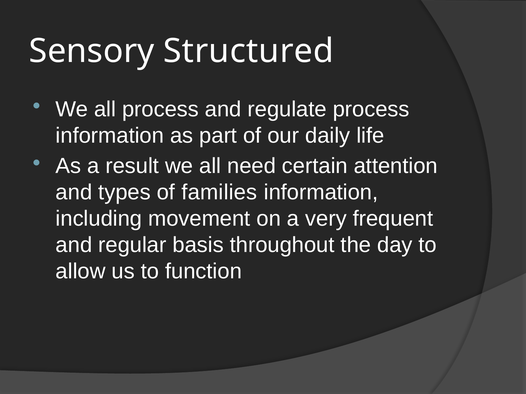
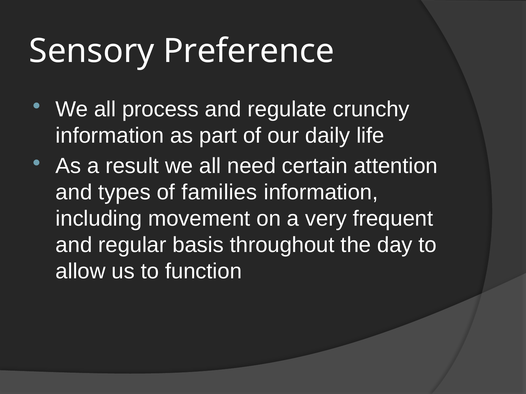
Structured: Structured -> Preference (249, 51)
regulate process: process -> crunchy (371, 109)
